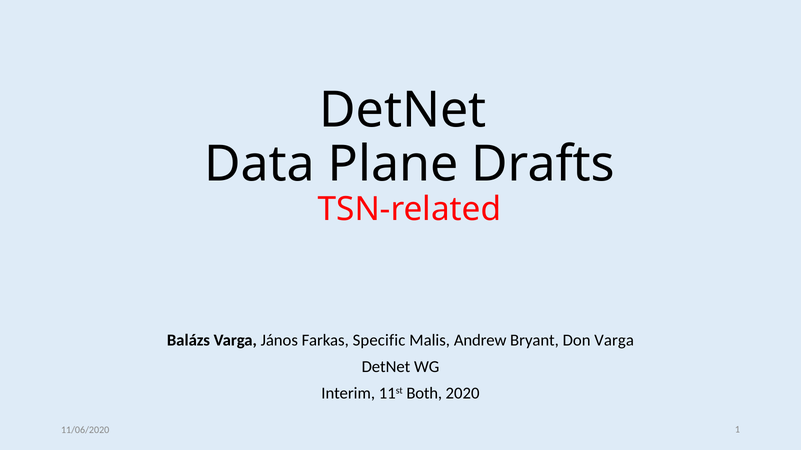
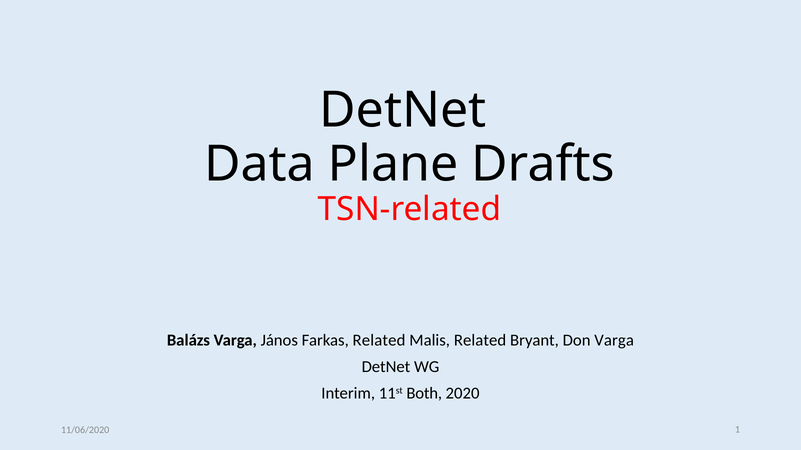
Farkas Specific: Specific -> Related (379, 341)
Malis Andrew: Andrew -> Related (480, 341)
